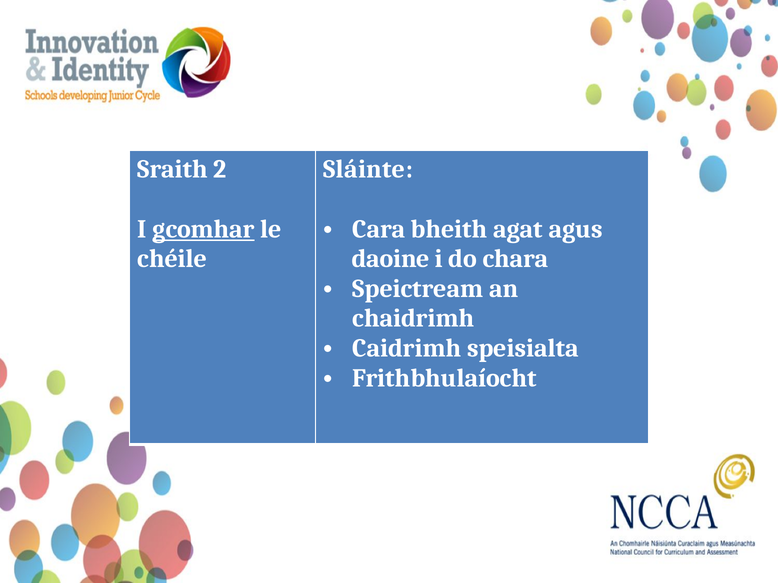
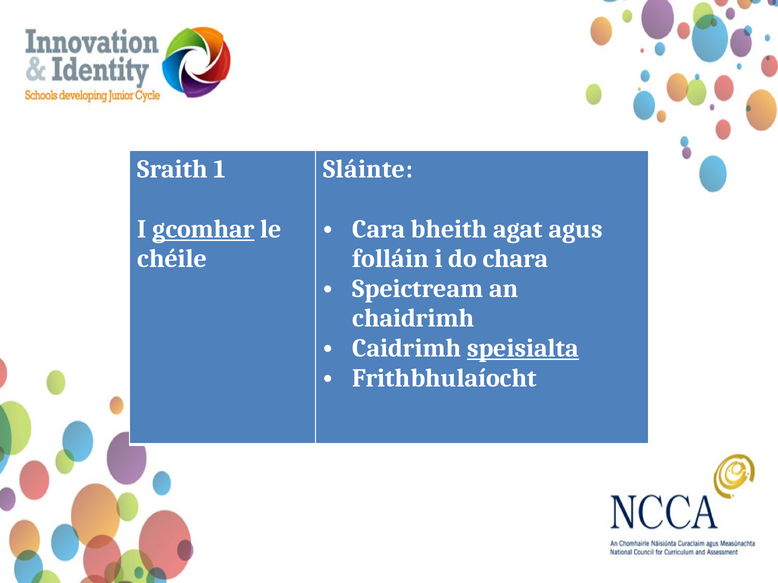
2: 2 -> 1 (220, 169)
daoine: daoine -> folláin (391, 259)
speisialta underline: none -> present (523, 348)
